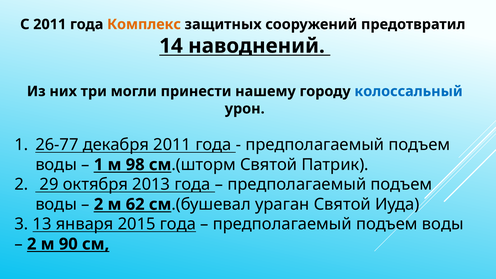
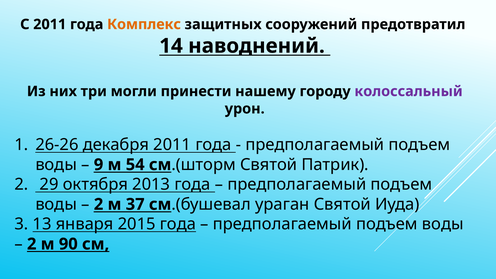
колоссальный colour: blue -> purple (409, 91)
26-77: 26-77 -> 26-26 (57, 145)
1: 1 -> 9 (99, 165)
98: 98 -> 54 (135, 165)
62: 62 -> 37 (135, 204)
